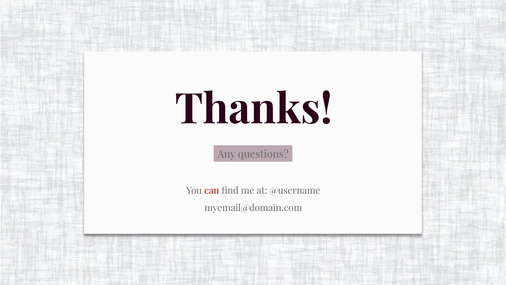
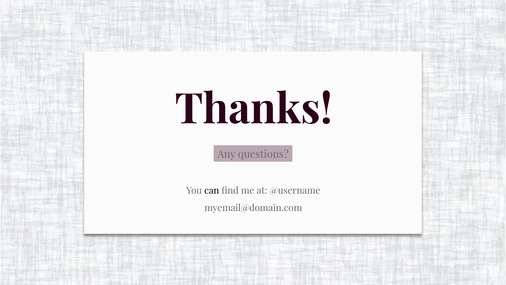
can colour: red -> black (212, 190)
